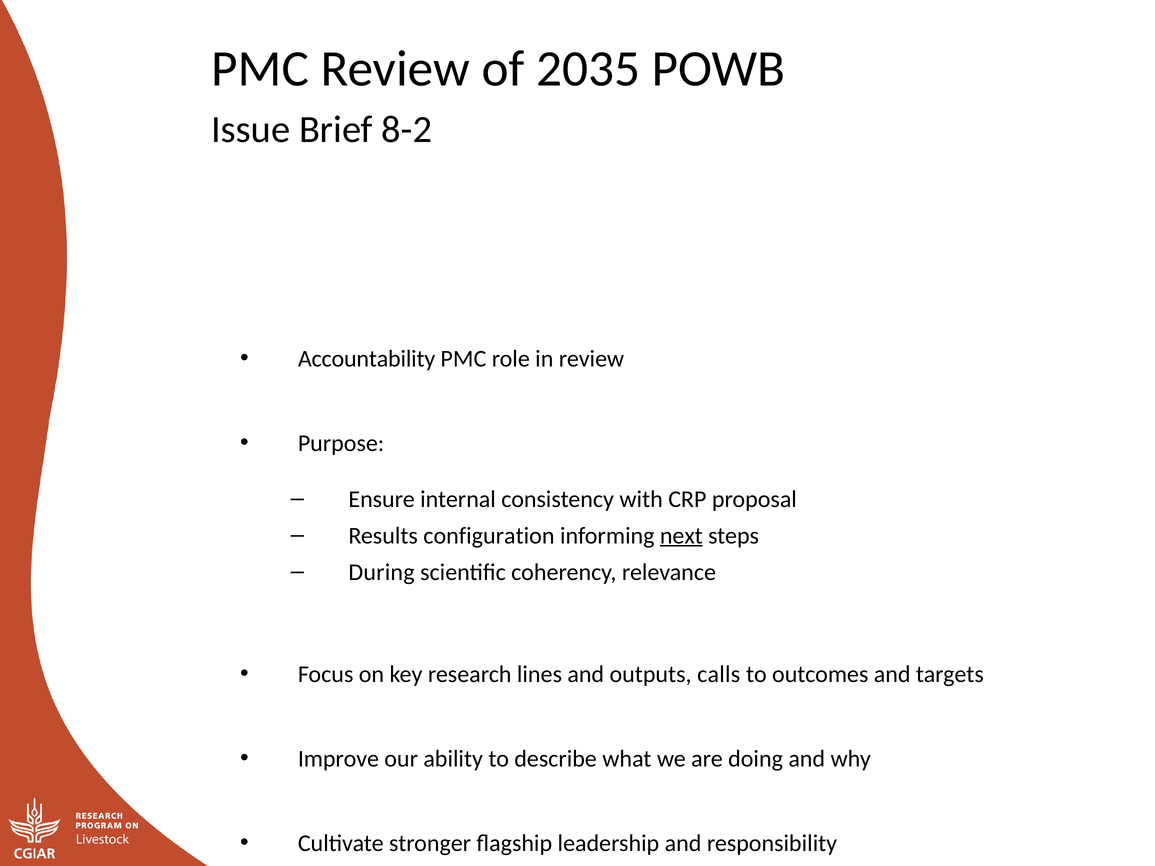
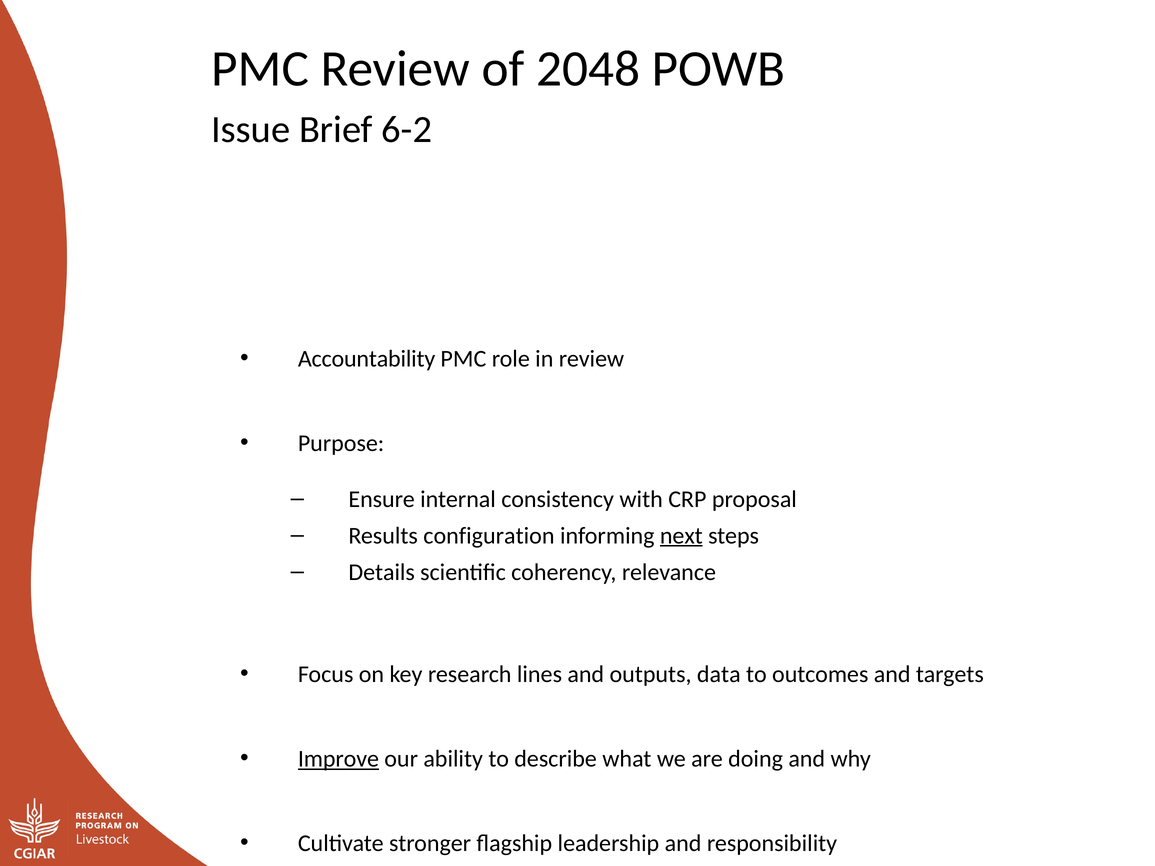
2035: 2035 -> 2048 (588, 69)
8-2: 8-2 -> 6-2 (407, 130)
During: During -> Details (382, 572)
calls: calls -> data (719, 674)
Improve underline: none -> present (338, 759)
